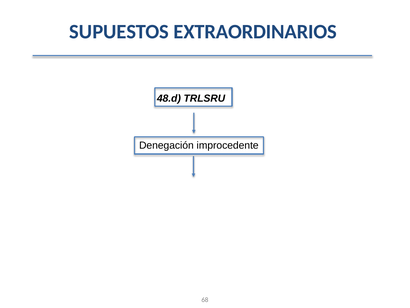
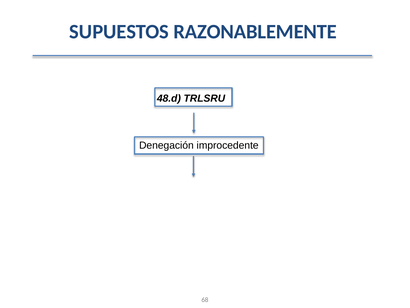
EXTRAORDINARIOS: EXTRAORDINARIOS -> RAZONABLEMENTE (255, 32)
